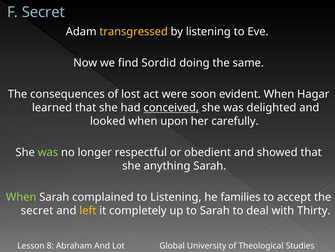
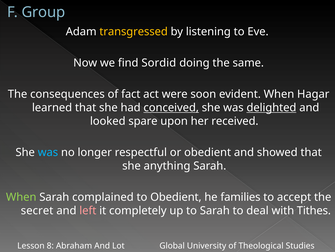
F Secret: Secret -> Group (43, 12)
lost: lost -> fact (131, 94)
delighted underline: none -> present (271, 107)
looked when: when -> spare (143, 121)
carefully: carefully -> received (235, 121)
was colour: light green -> light blue (48, 152)
to Listening: Listening -> Obedient (176, 197)
left colour: yellow -> pink (88, 210)
Thirty: Thirty -> Tithes (314, 210)
